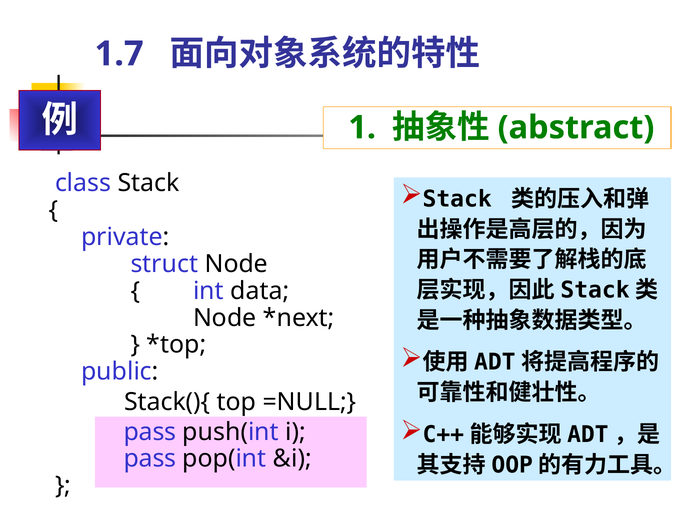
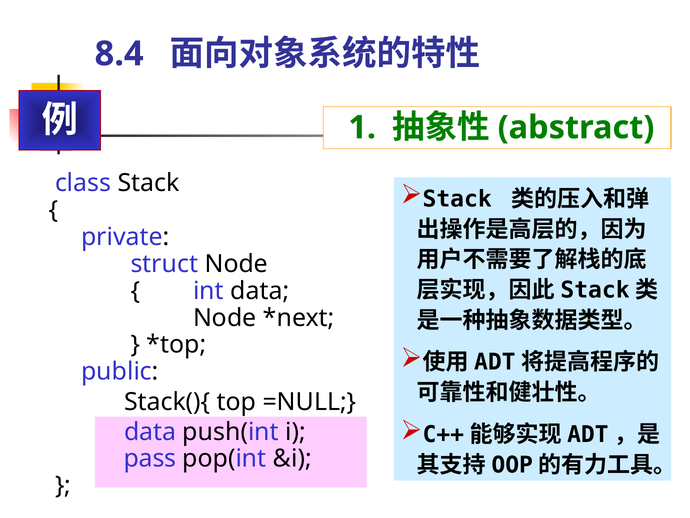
1.7: 1.7 -> 8.4 (119, 54)
pass: pass -> data (150, 431)
